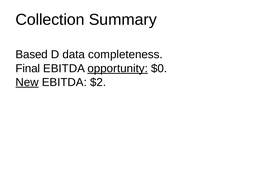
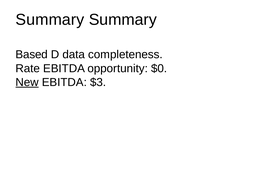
Collection: Collection -> Summary (50, 20)
Final: Final -> Rate (28, 68)
opportunity underline: present -> none (118, 68)
$2: $2 -> $3 (98, 82)
